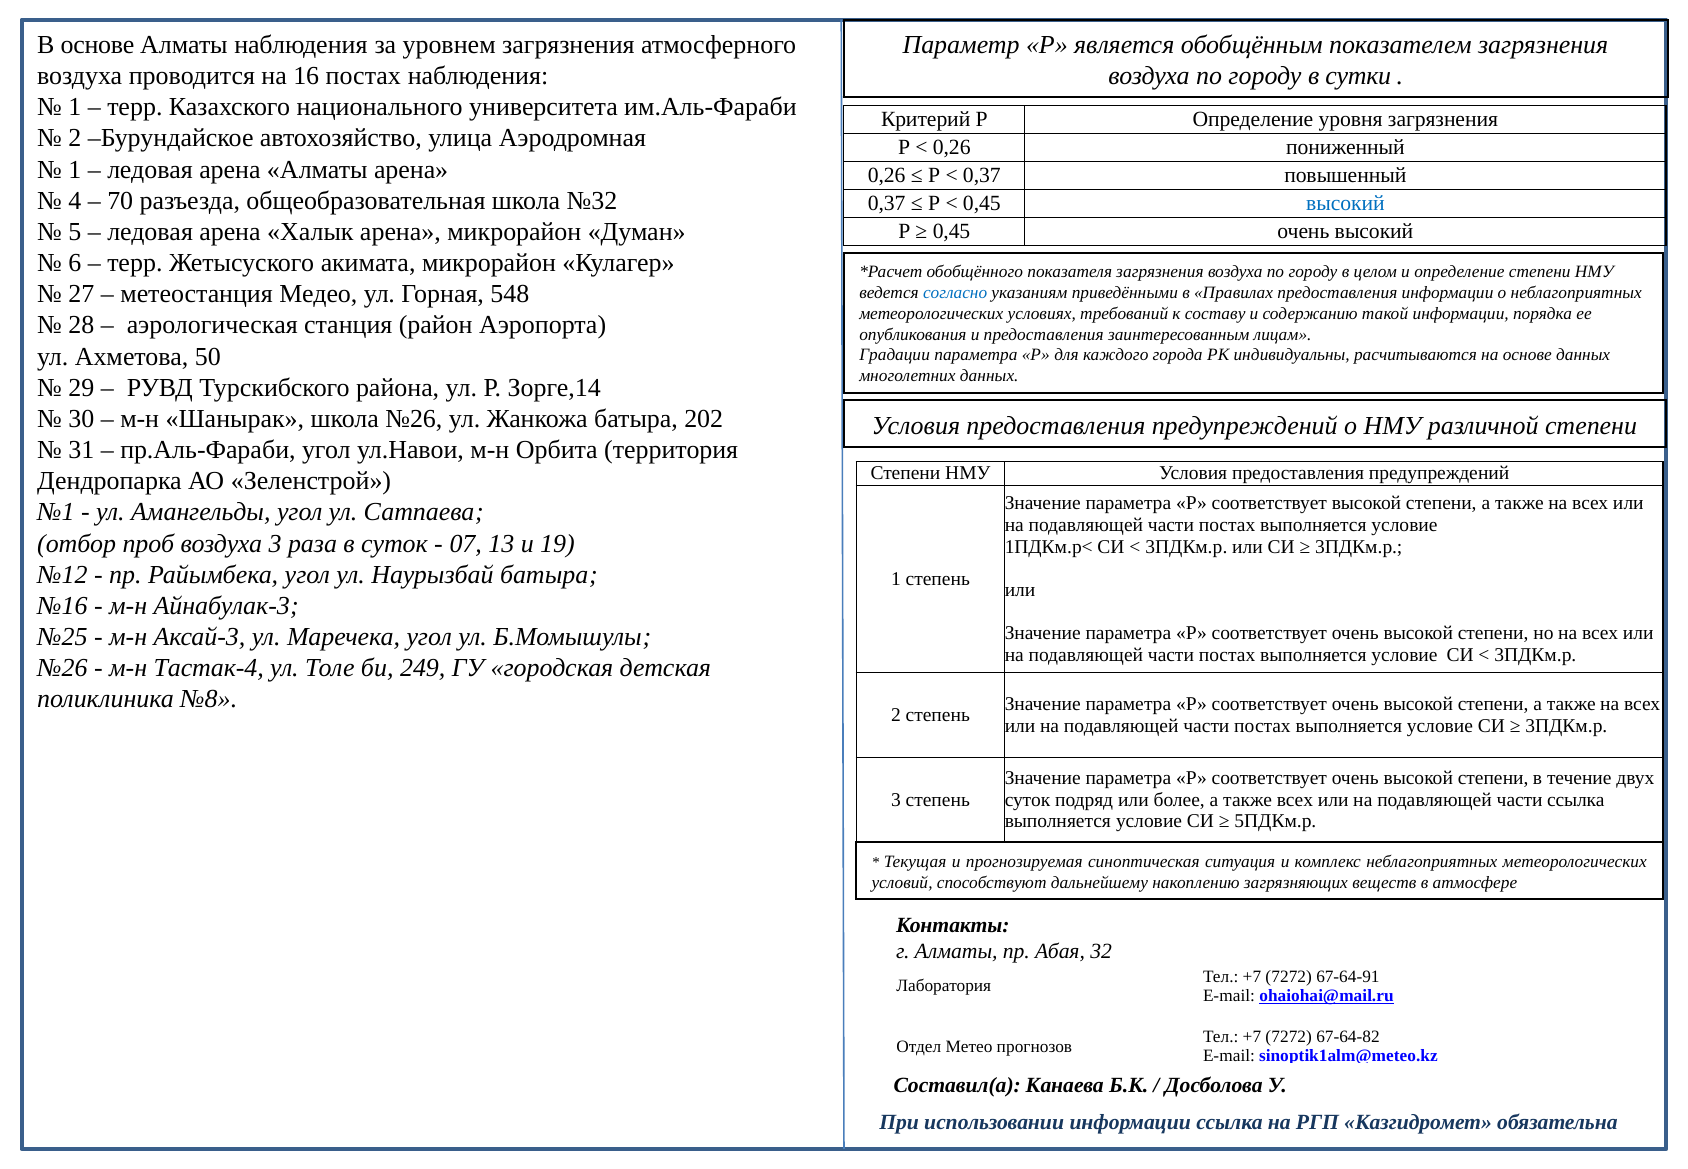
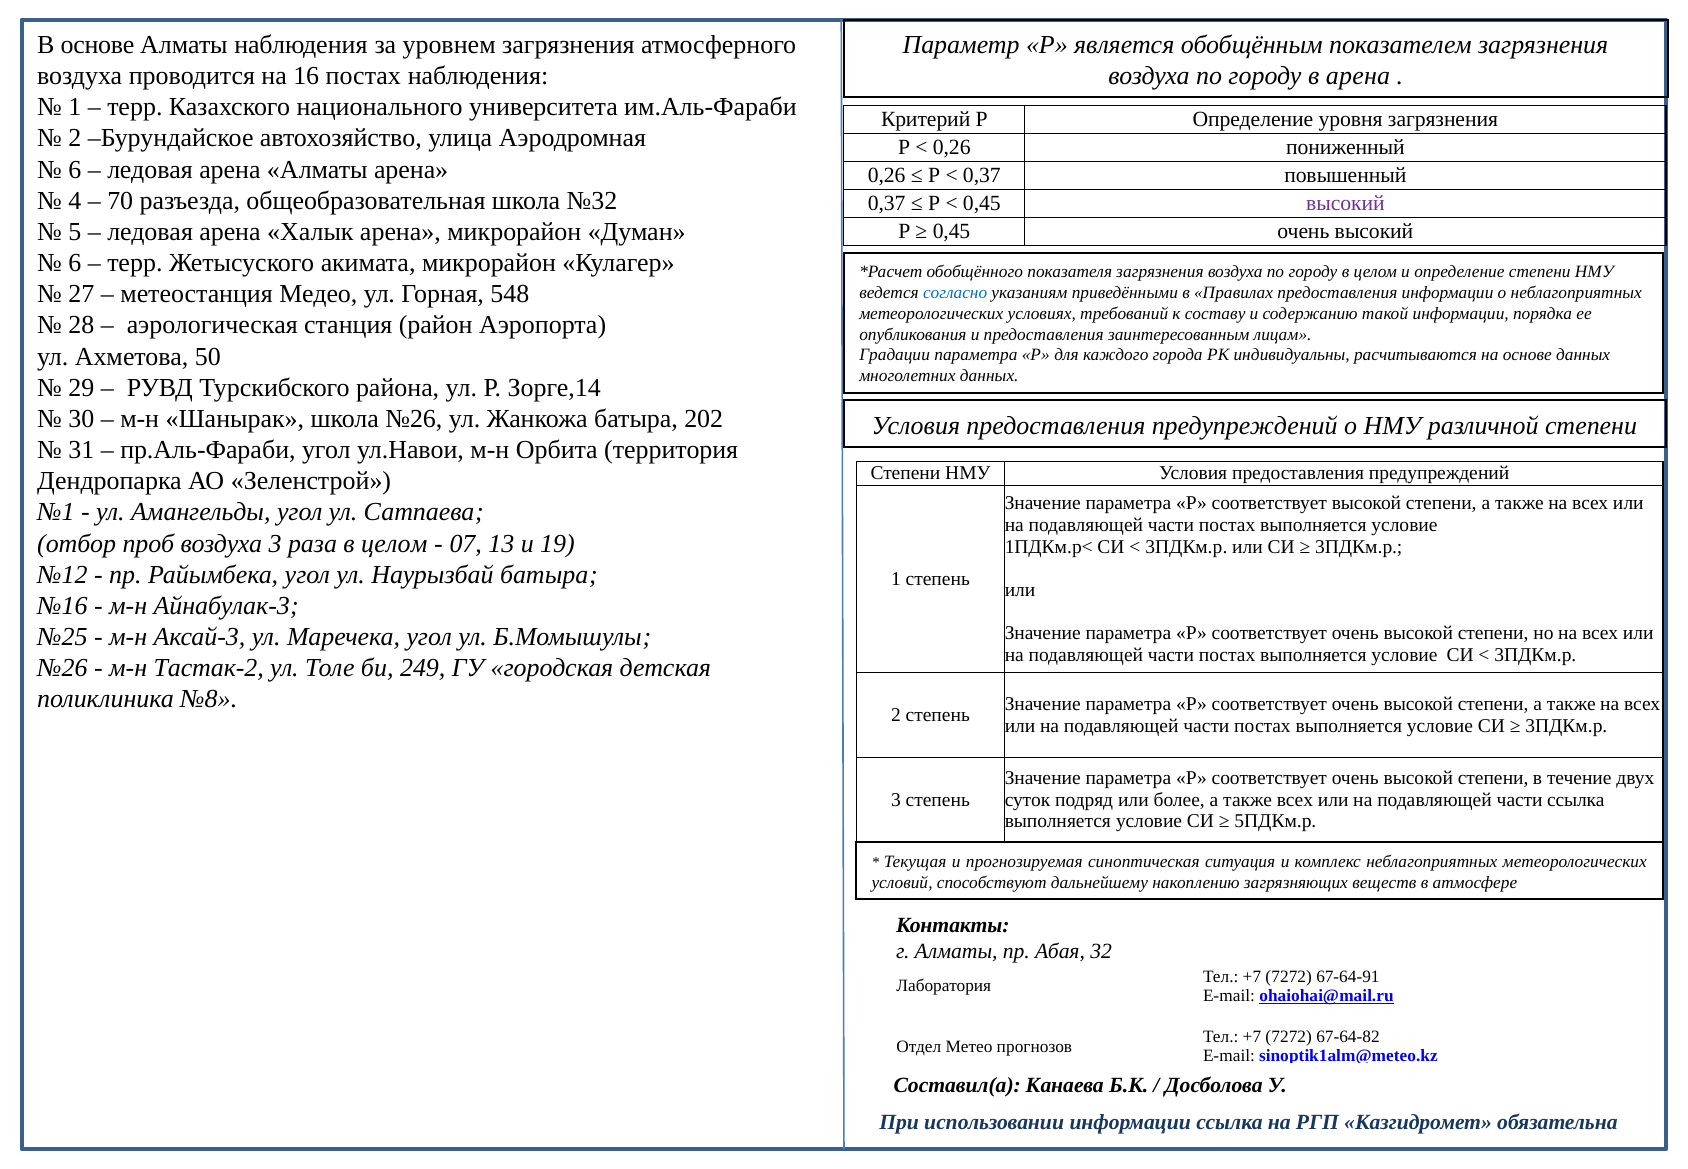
в сутки: сутки -> арена (1358, 76)
1: 1 -> 6 (75, 169)
высокий colour: blue -> purple (1345, 203)
раза в суток: суток -> целом (394, 543)
Тастак-4: Тастак-4 -> Тастак-2 (209, 668)
